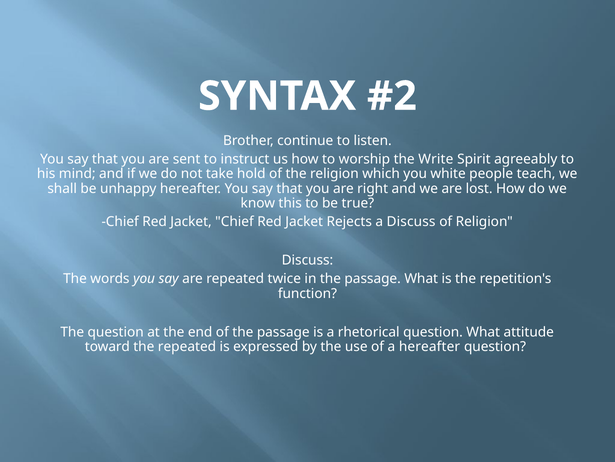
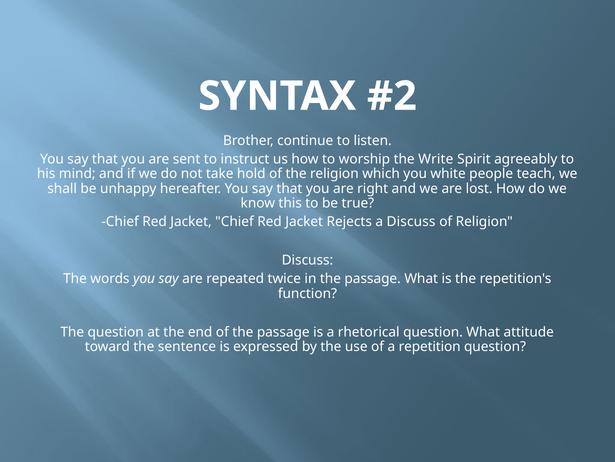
the repeated: repeated -> sentence (187, 346)
a hereafter: hereafter -> repetition (430, 346)
